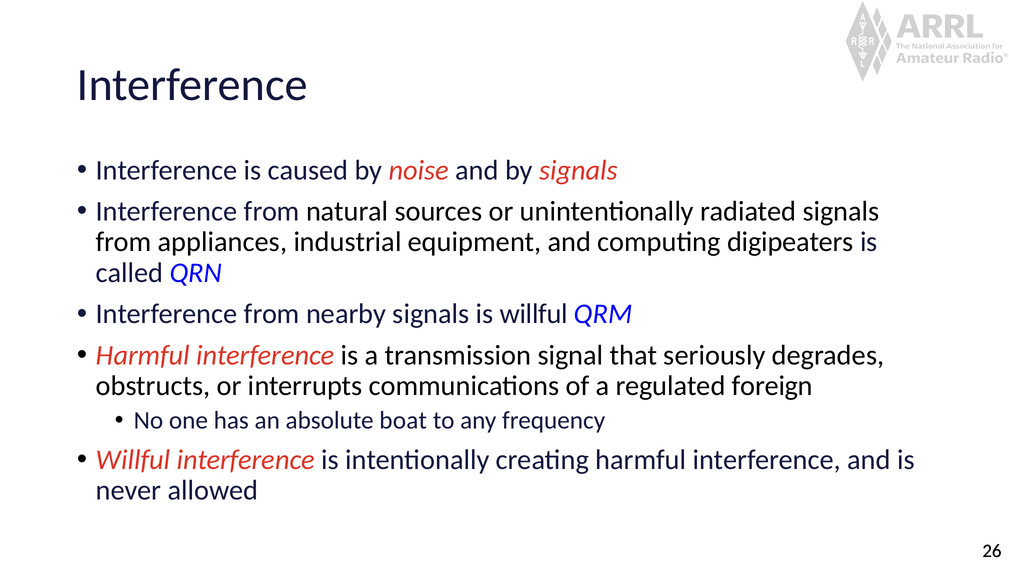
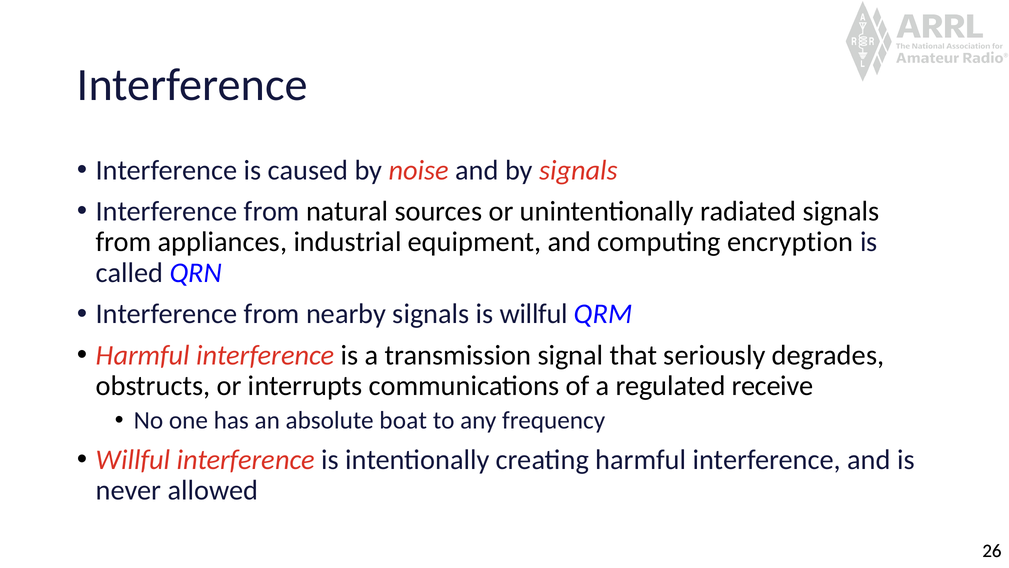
digipeaters: digipeaters -> encryption (790, 242)
foreign: foreign -> receive (772, 386)
